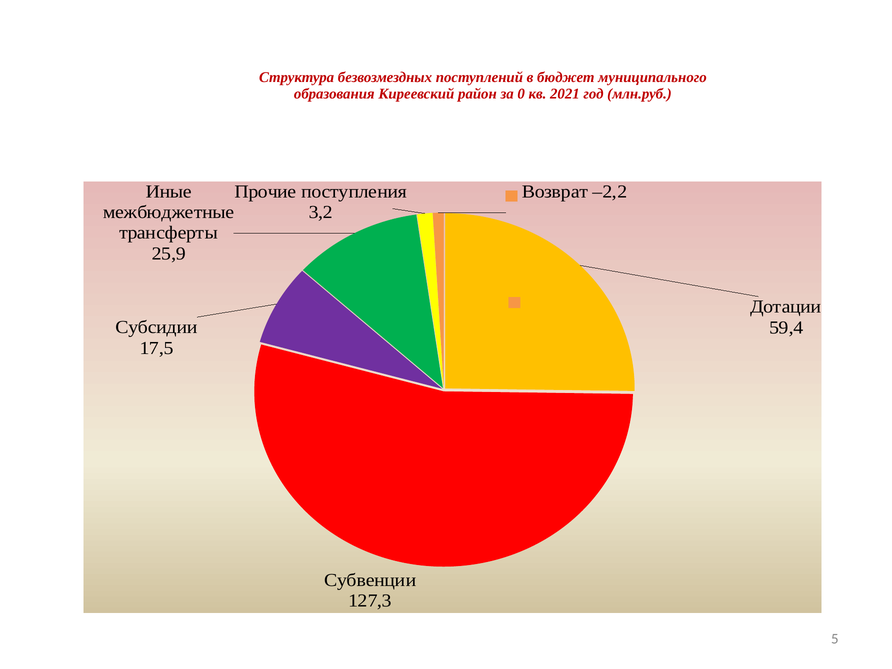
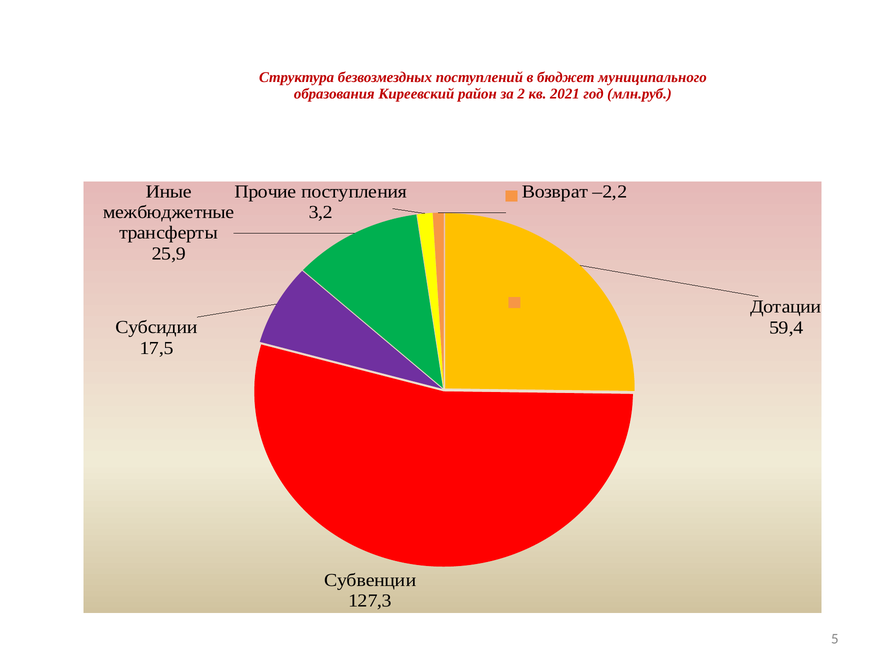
0: 0 -> 2 (521, 94)
